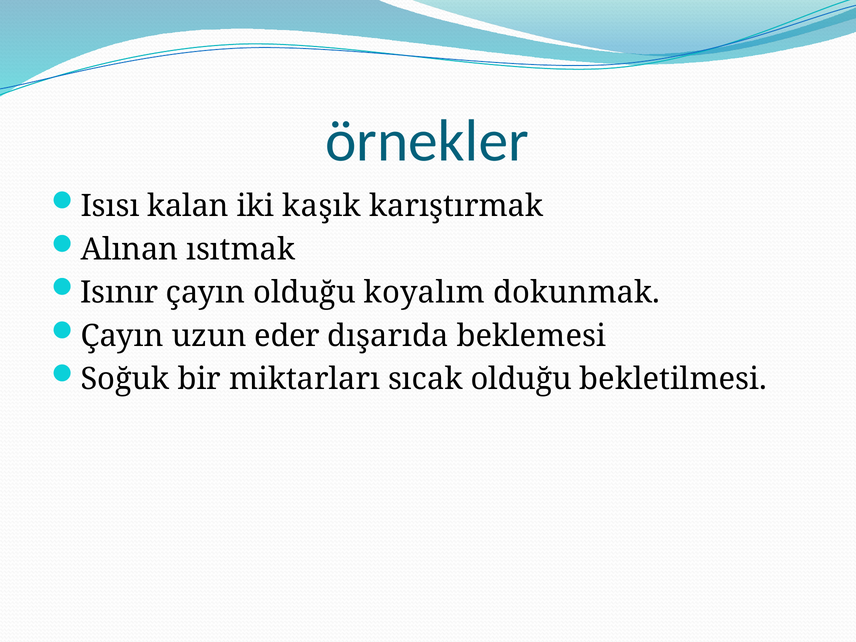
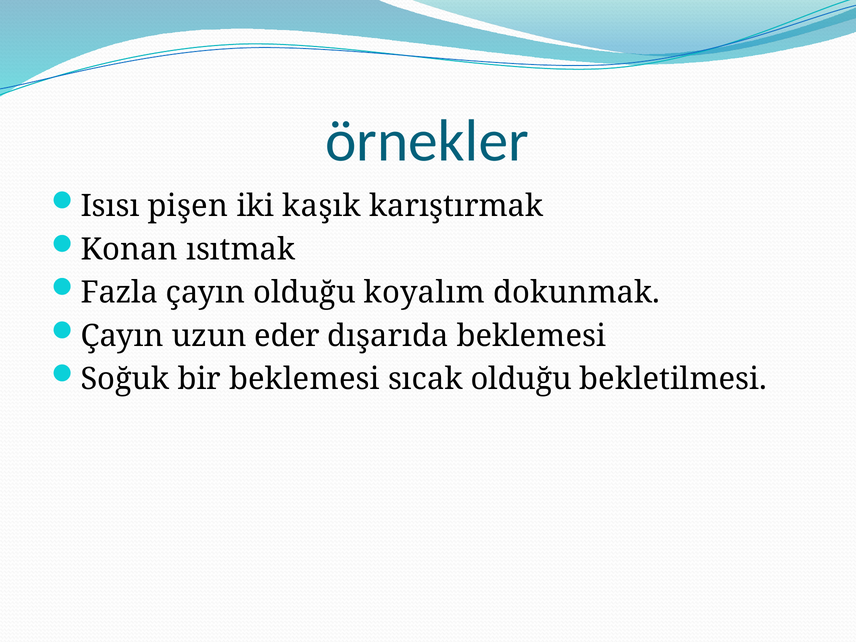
kalan: kalan -> pişen (188, 206)
Alınan: Alınan -> Konan (129, 249)
Isınır: Isınır -> Fazla (119, 293)
bir miktarları: miktarları -> beklemesi (304, 379)
